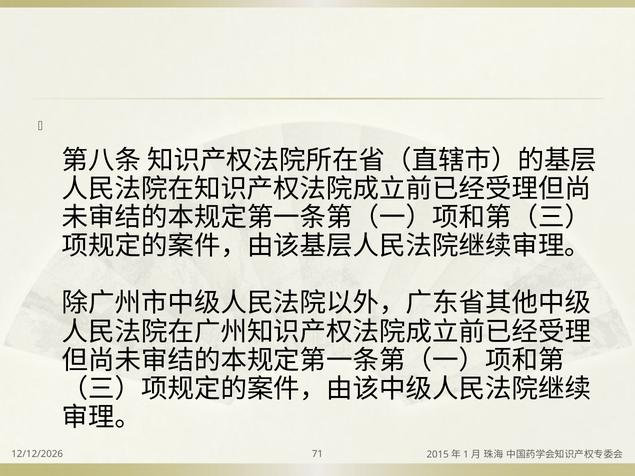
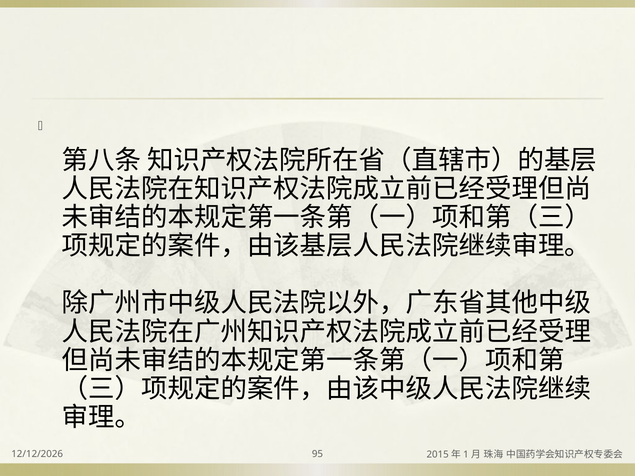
71: 71 -> 95 (317, 454)
